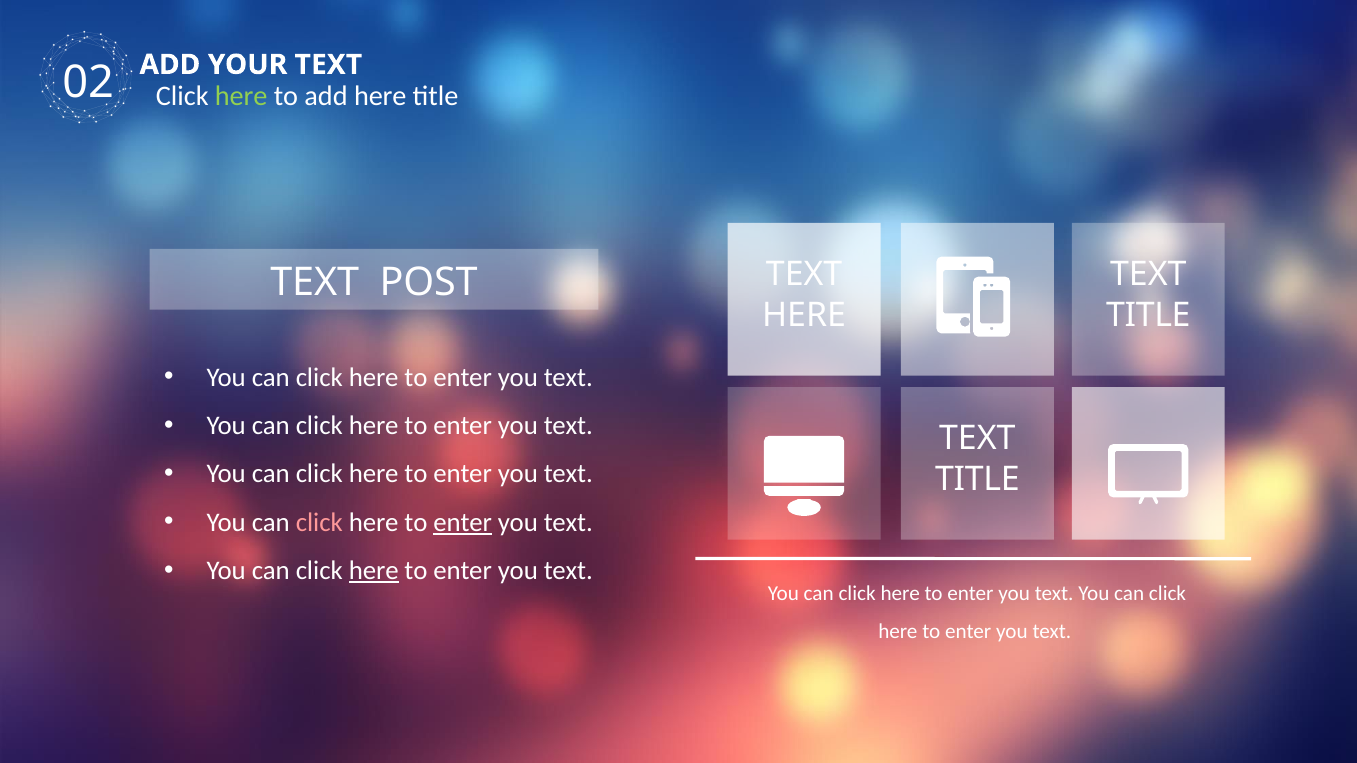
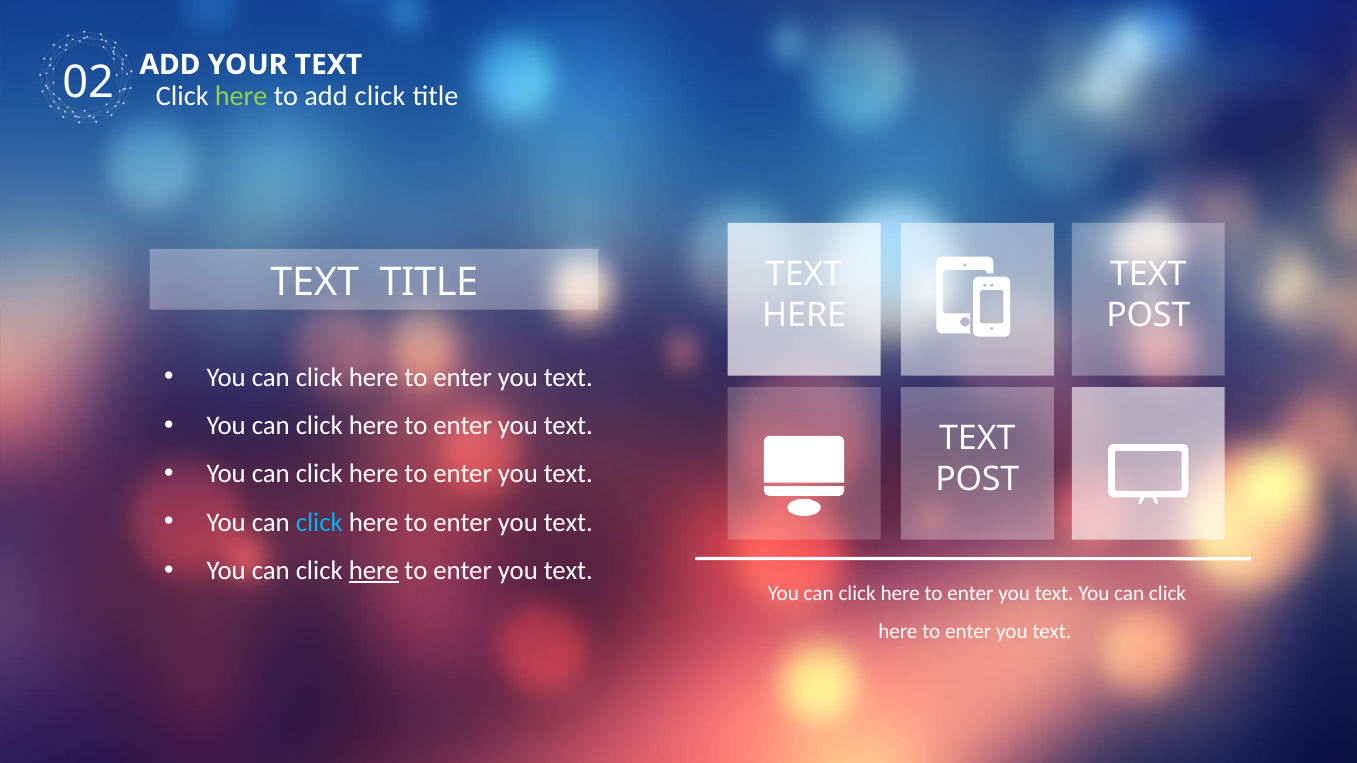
add here: here -> click (380, 96)
TEXT POST: POST -> TITLE (429, 282)
TITLE: TITLE -> POST (1148, 315)
TITLE: TITLE -> POST (977, 479)
click colour: pink -> light blue (319, 522)
enter underline: present -> none (463, 522)
